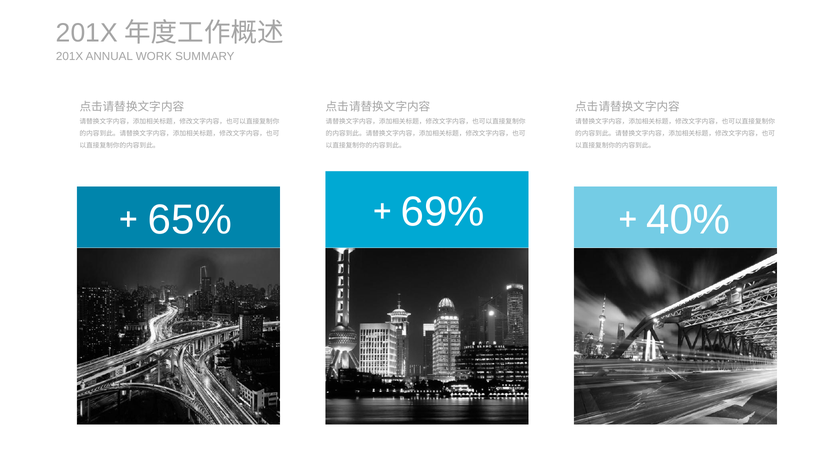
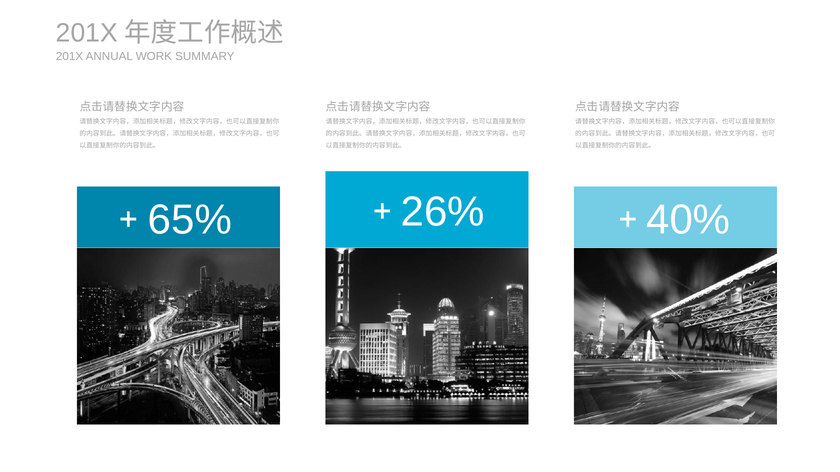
69%: 69% -> 26% (443, 212)
